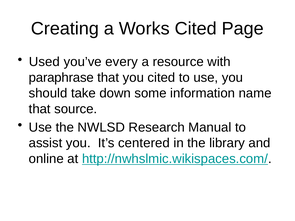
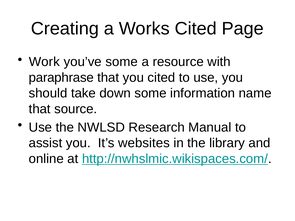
Used: Used -> Work (44, 62)
you’ve every: every -> some (122, 62)
centered: centered -> websites (144, 143)
